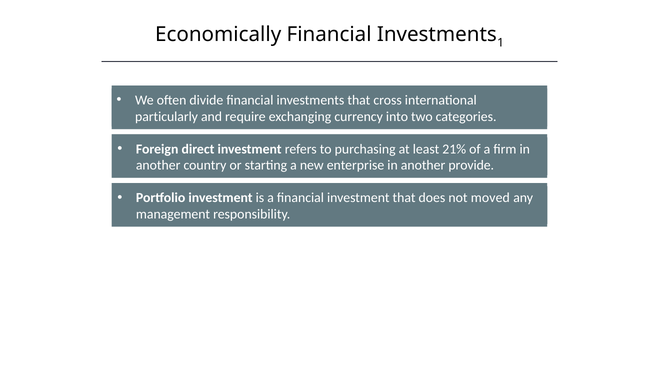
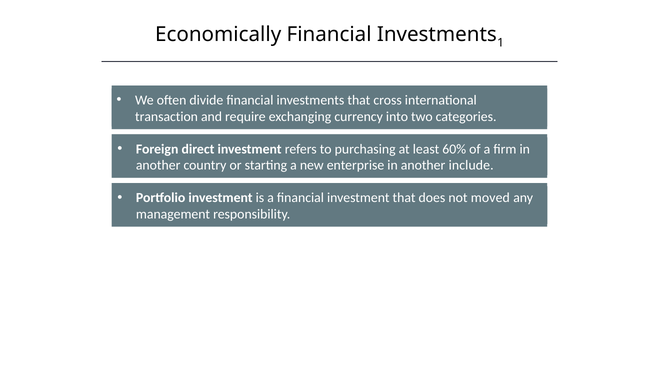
particularly: particularly -> transaction (167, 117)
21%: 21% -> 60% (454, 149)
provide: provide -> include (471, 165)
